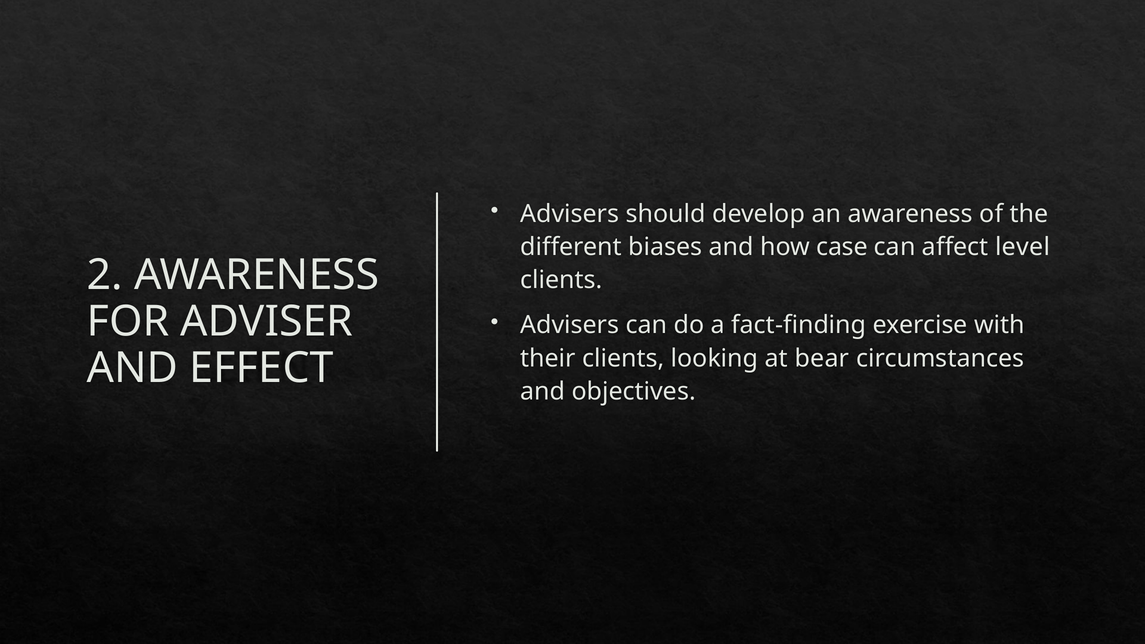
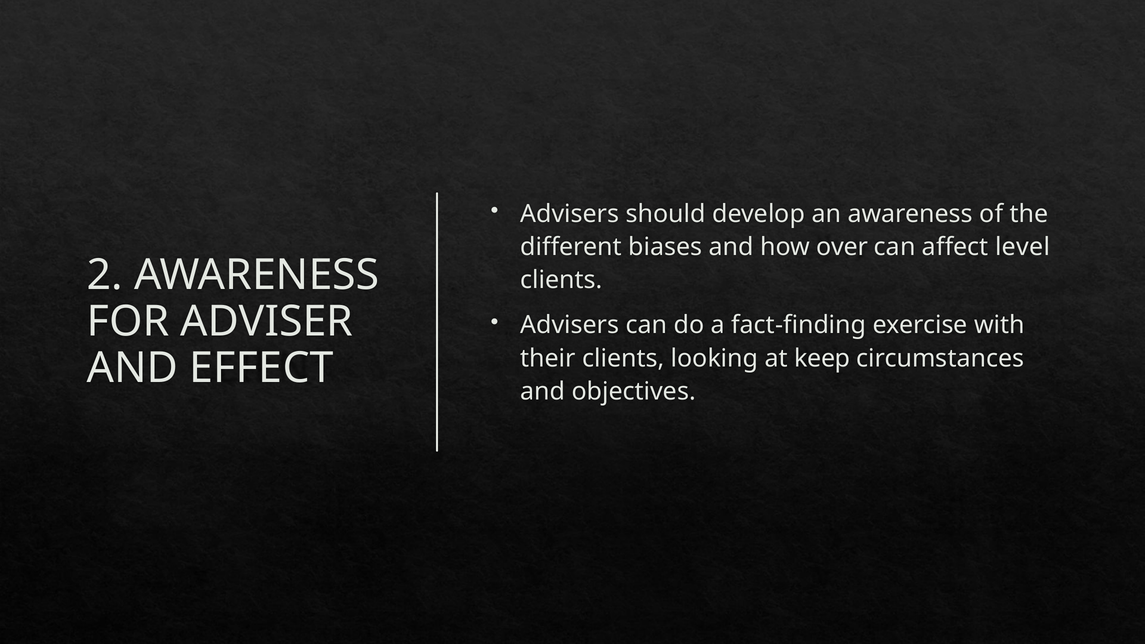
case: case -> over (842, 247)
bear: bear -> keep (822, 358)
